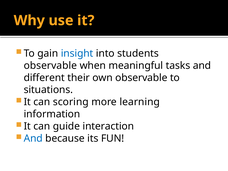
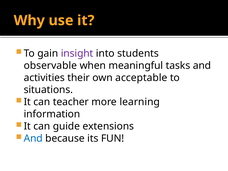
insight colour: blue -> purple (77, 53)
different: different -> activities (44, 78)
own observable: observable -> acceptable (141, 78)
scoring: scoring -> teacher (71, 102)
interaction: interaction -> extensions (108, 126)
